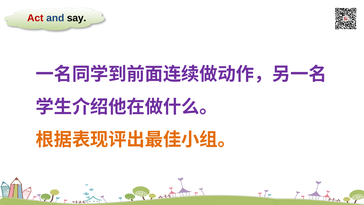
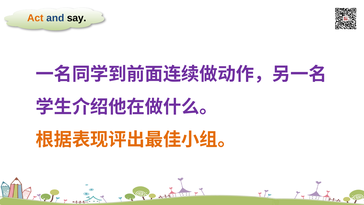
Act colour: red -> orange (35, 18)
